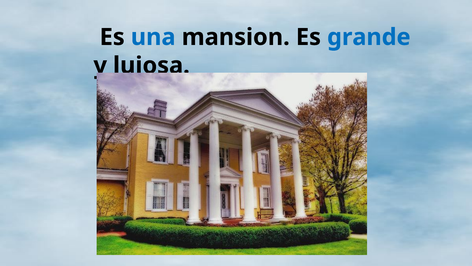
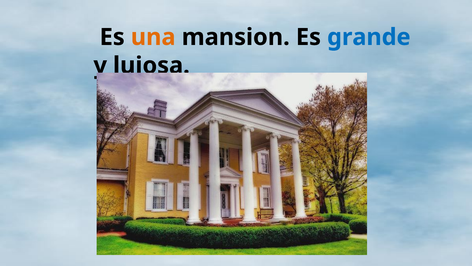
una colour: blue -> orange (153, 37)
